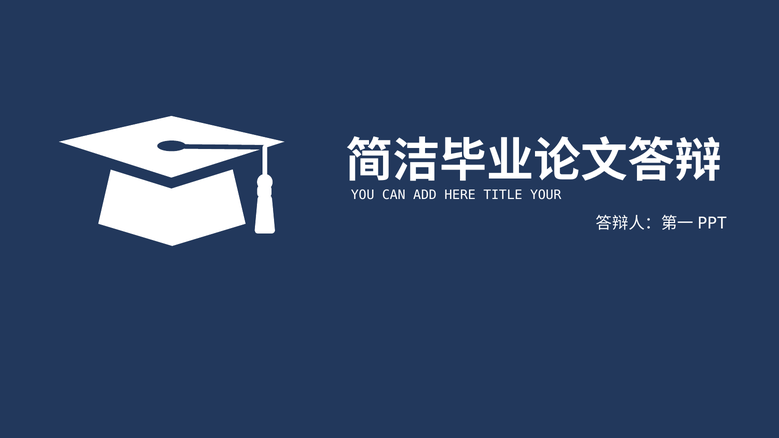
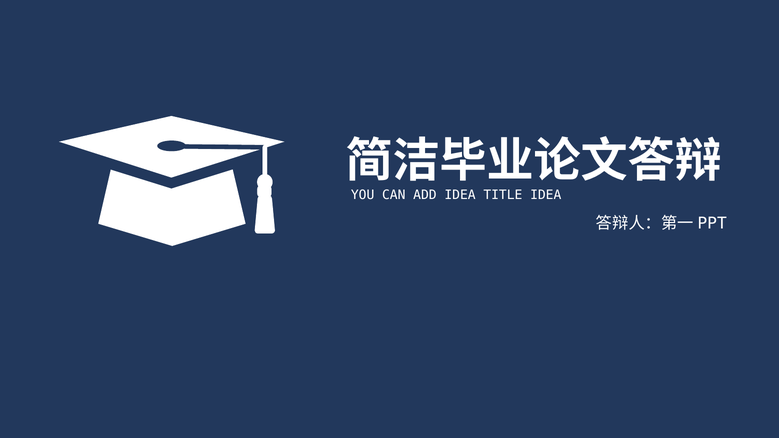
ADD HERE: HERE -> IDEA (460, 195)
TITLE YOUR: YOUR -> IDEA (546, 195)
